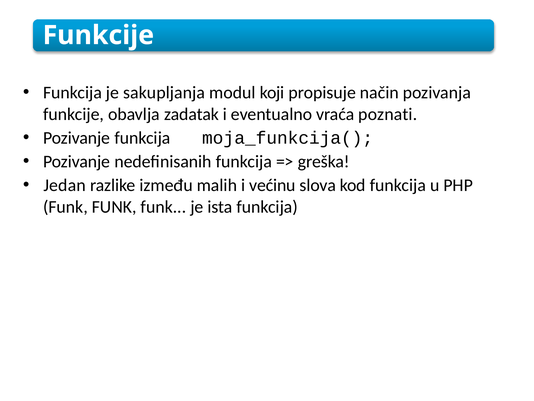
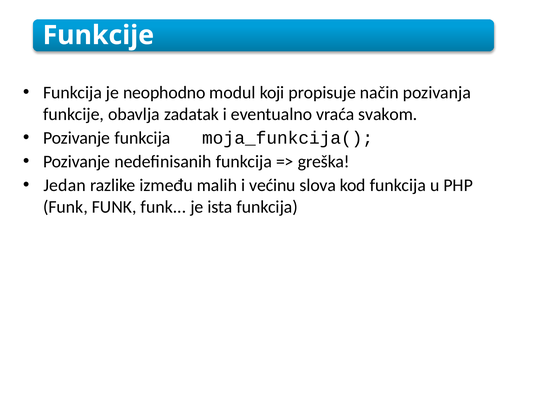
sakupljanja: sakupljanja -> neophodno (164, 92)
poznati: poznati -> svakom (388, 114)
